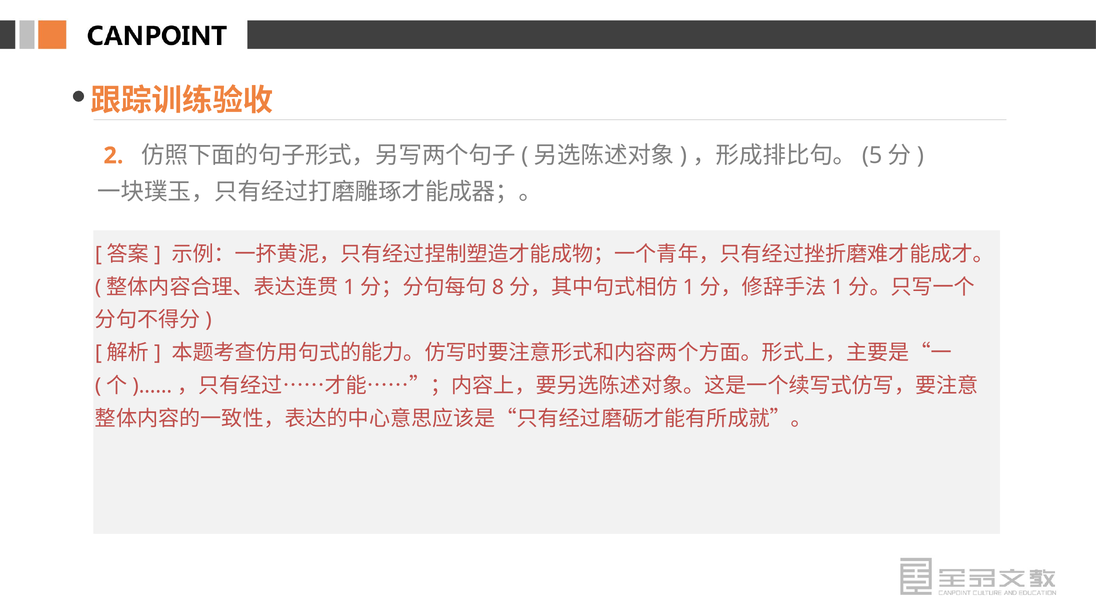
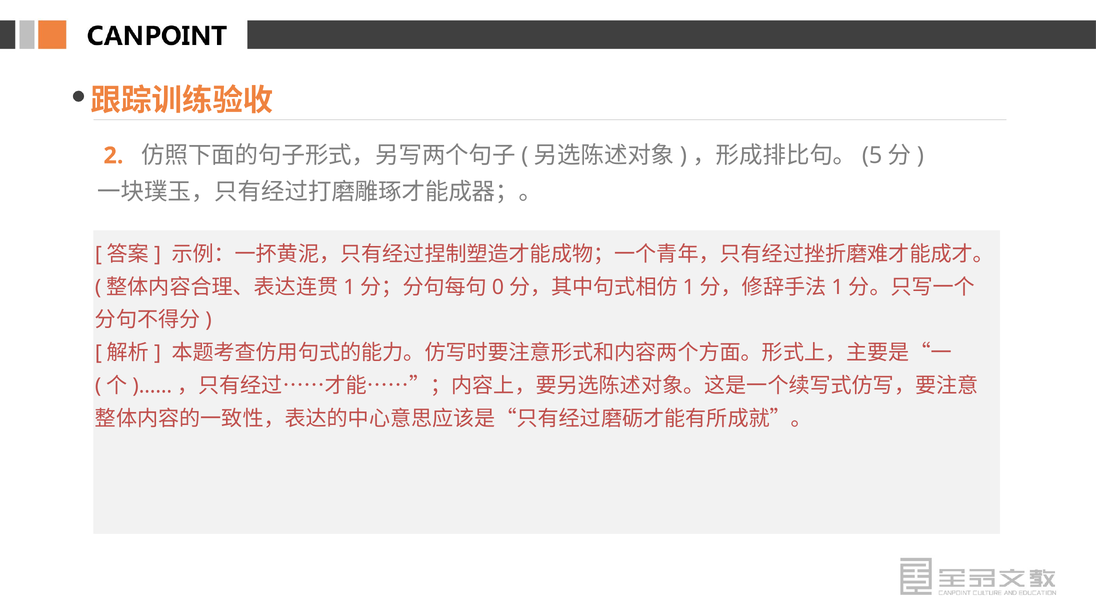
8: 8 -> 0 (498, 287)
